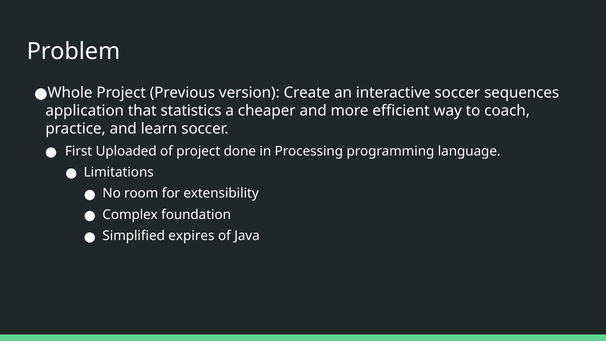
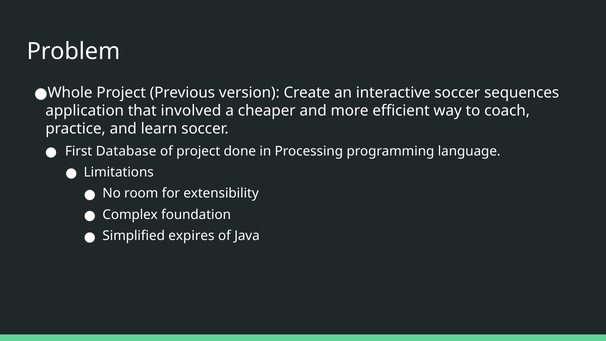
statistics: statistics -> involved (191, 111)
Uploaded: Uploaded -> Database (126, 151)
